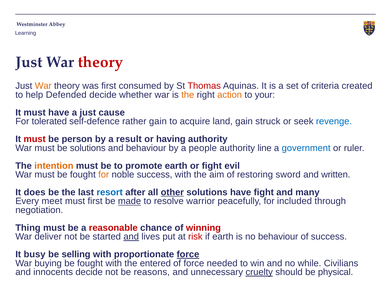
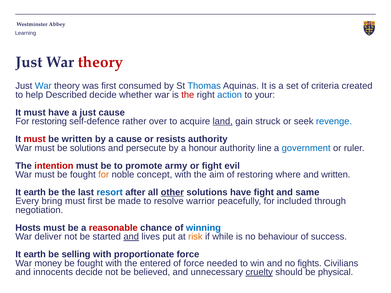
War colour: orange -> blue (43, 86)
Thomas colour: red -> blue (204, 86)
Defended: Defended -> Described (66, 95)
the colour: orange -> red (188, 95)
action colour: orange -> blue (230, 95)
For tolerated: tolerated -> restoring (49, 121)
rather gain: gain -> over (158, 121)
land underline: none -> present (223, 121)
be person: person -> written (77, 139)
a result: result -> cause (129, 139)
having: having -> resists (171, 139)
and behaviour: behaviour -> persecute (146, 148)
people: people -> honour (203, 148)
intention colour: orange -> red (54, 166)
promote earth: earth -> army (176, 166)
noble success: success -> concept (155, 175)
sword: sword -> where (288, 175)
does: does -> earth (35, 192)
many: many -> same (307, 192)
meet: meet -> bring (52, 201)
made underline: present -> none (130, 201)
Thing: Thing -> Hosts (28, 228)
winning colour: red -> blue (203, 228)
risk colour: red -> orange (195, 237)
if earth: earth -> while (223, 237)
busy: busy -> earth (35, 255)
force underline: present -> none (188, 255)
buying: buying -> money (48, 264)
while: while -> fights (310, 264)
reasons: reasons -> believed (152, 272)
